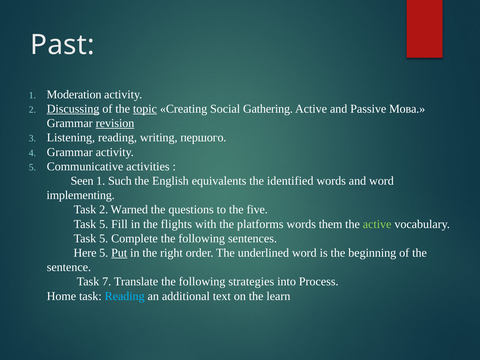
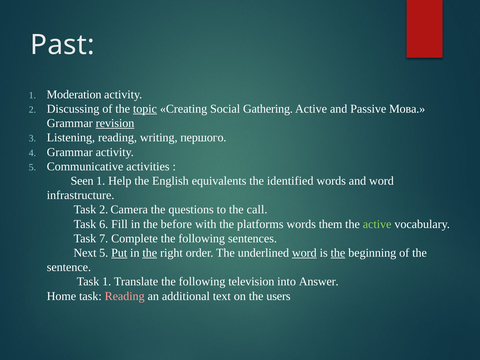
Discussing underline: present -> none (73, 109)
Such: Such -> Help (120, 181)
implementing: implementing -> infrastructure (81, 195)
Warned: Warned -> Camera (129, 210)
five: five -> call (257, 210)
5: 5 -> 6 (104, 224)
flights: flights -> before (176, 224)
5: 5 -> 7 (104, 238)
Here: Here -> Next (85, 253)
the underline: none -> present (150, 253)
word underline: none -> present (304, 253)
the underline: none -> present (338, 253)
Task 7: 7 -> 1 (107, 282)
strategies: strategies -> television (251, 282)
Process: Process -> Answer (319, 282)
Reading colour: light blue -> pink (125, 296)
learn: learn -> users (278, 296)
